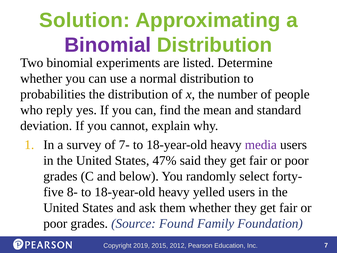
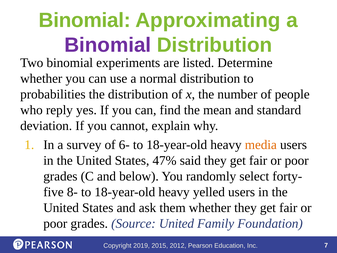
Solution: Solution -> Binomial (85, 20)
7-: 7- -> 6- (124, 145)
media colour: purple -> orange (261, 145)
Source Found: Found -> United (177, 223)
